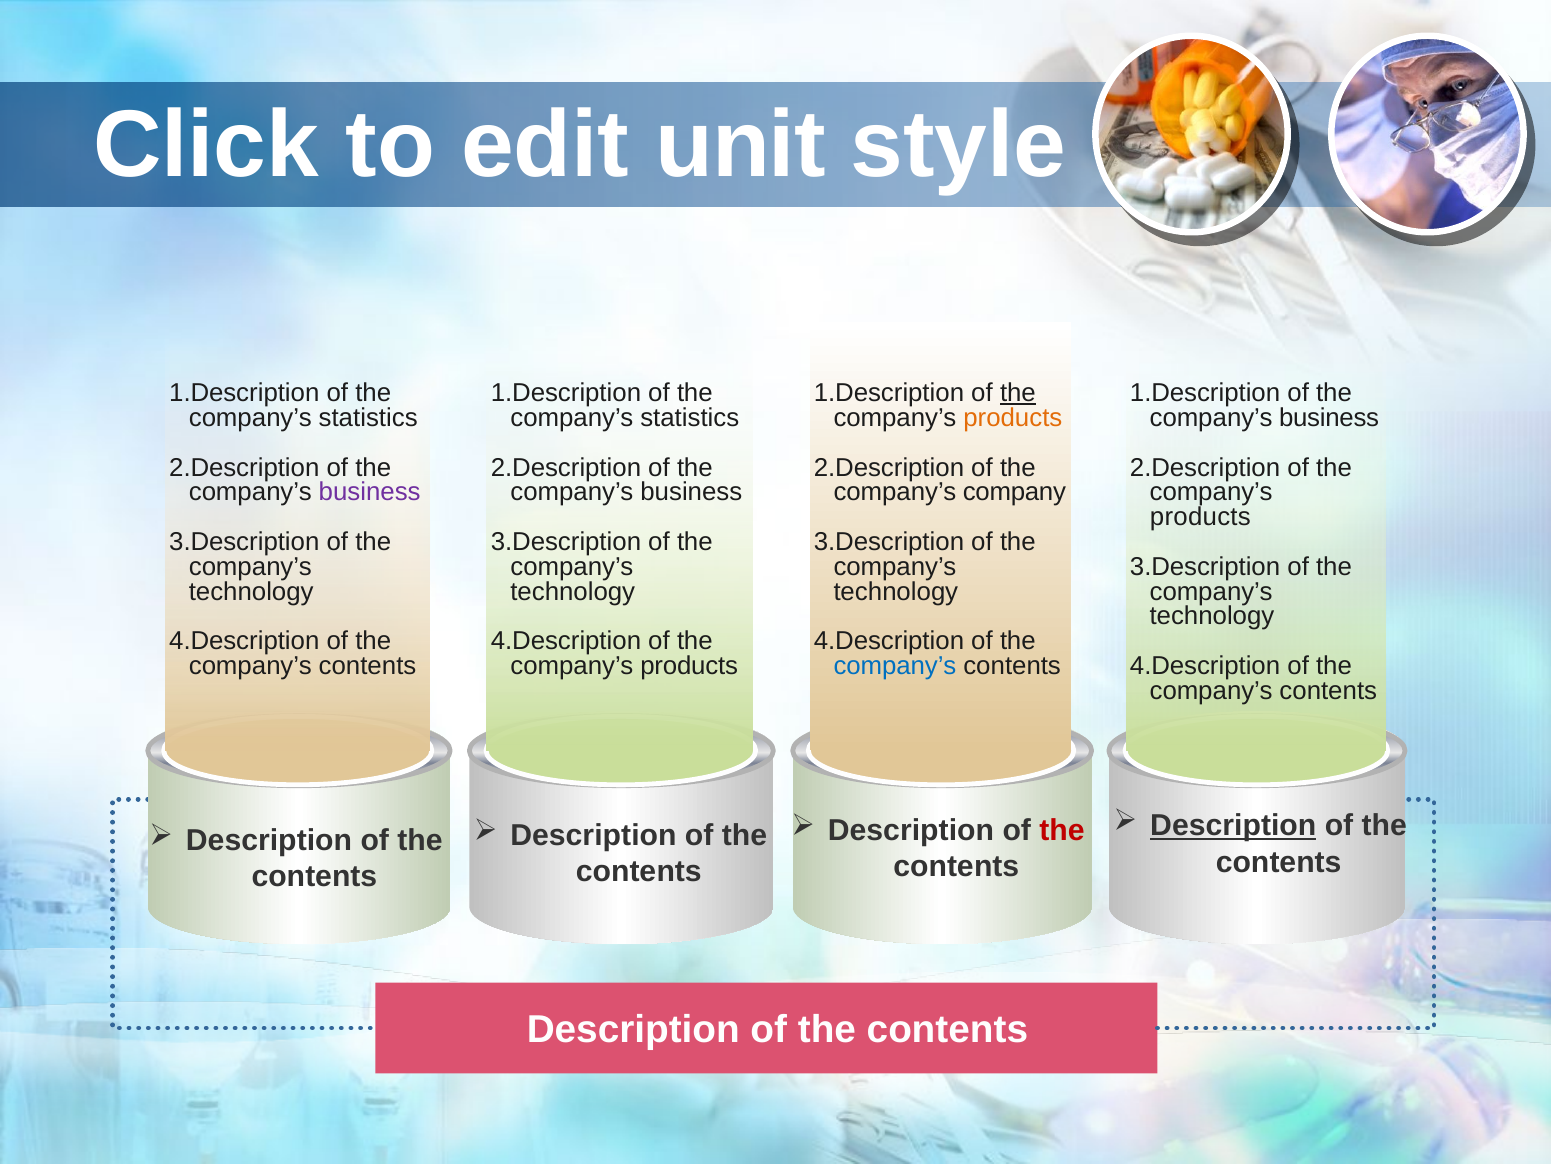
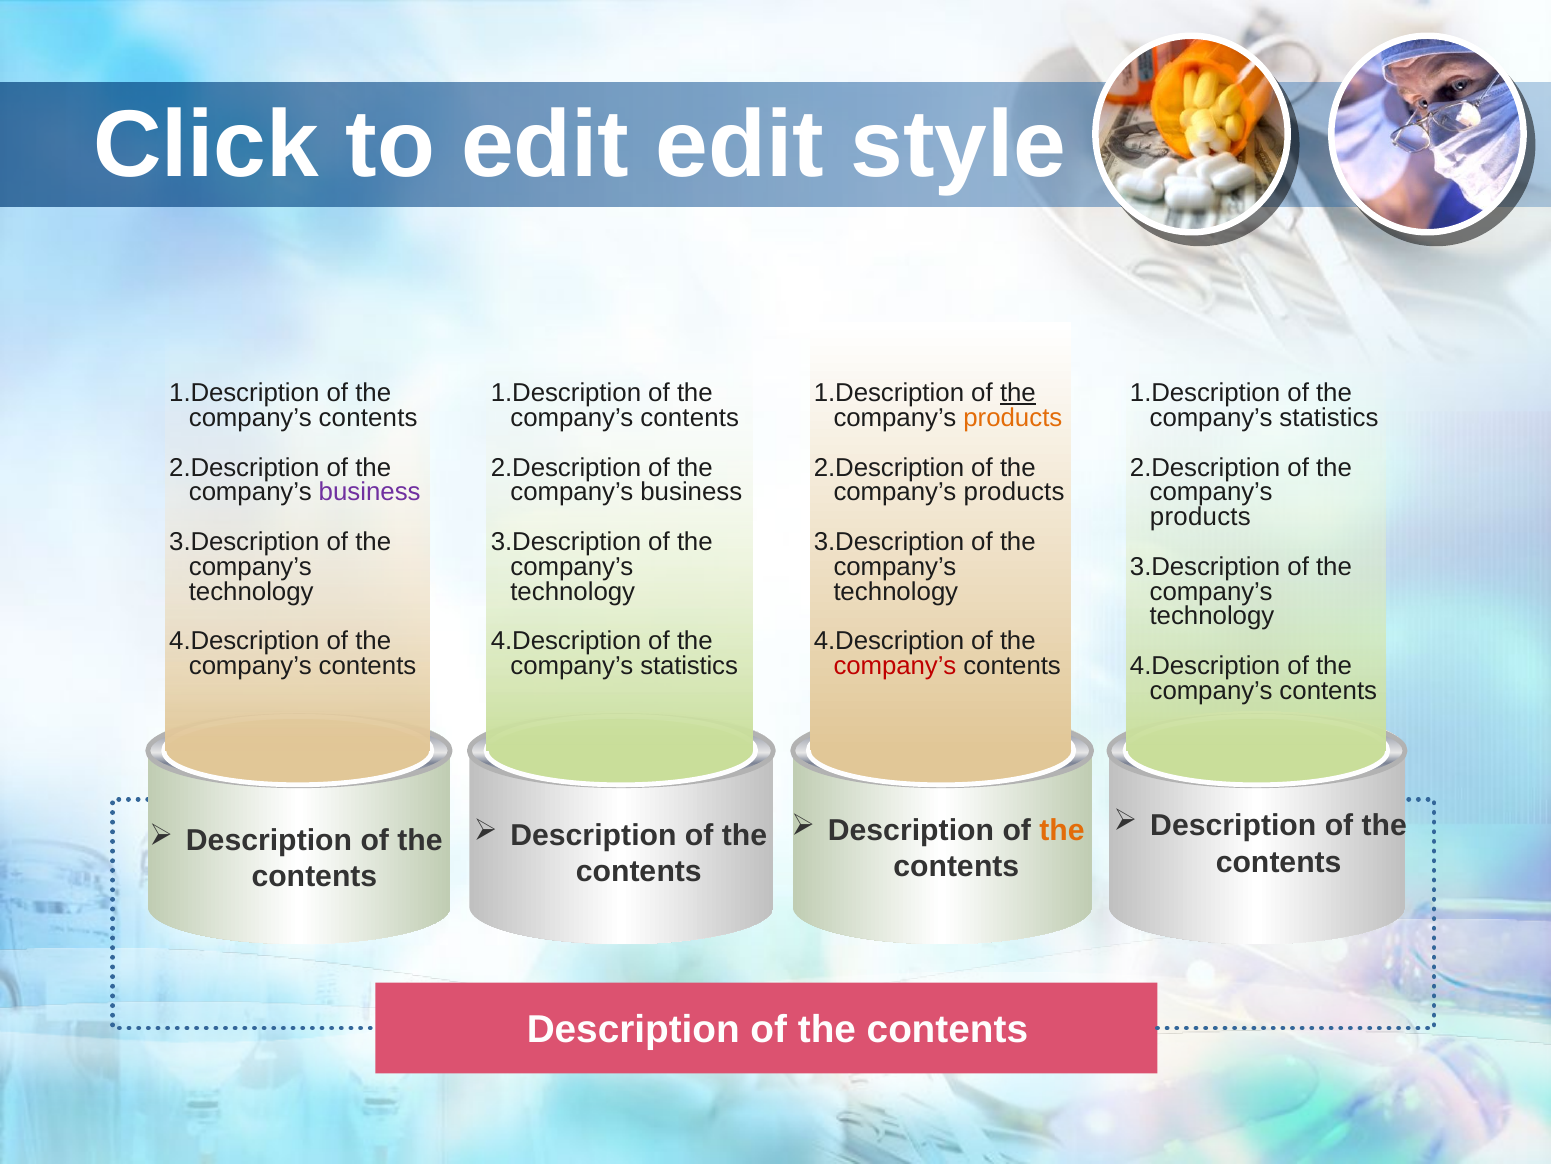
edit unit: unit -> edit (740, 146)
statistics: statistics -> contents (368, 418)
statistics: statistics -> contents (690, 418)
business: business -> statistics (1329, 418)
company: company -> products (1014, 492)
products: products -> statistics (689, 666)
company’s colour: blue -> red (895, 666)
Description underline: present -> none (1233, 825)
the colour: red -> orange (1062, 830)
